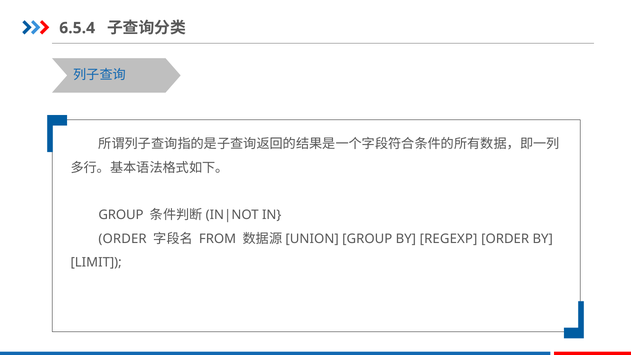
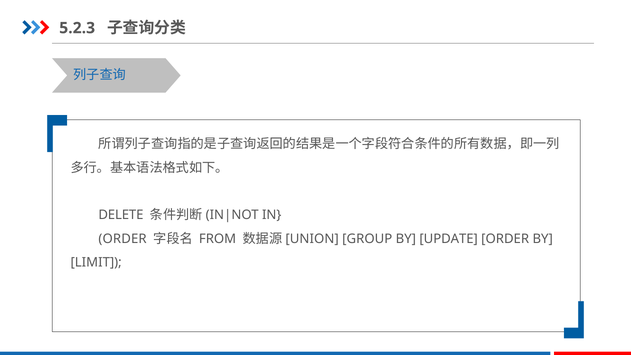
6.5.4: 6.5.4 -> 5.2.3 (77, 28)
GROUP: GROUP -> DELETE (121, 215)
REGEXP: REGEXP -> UPDATE (449, 239)
